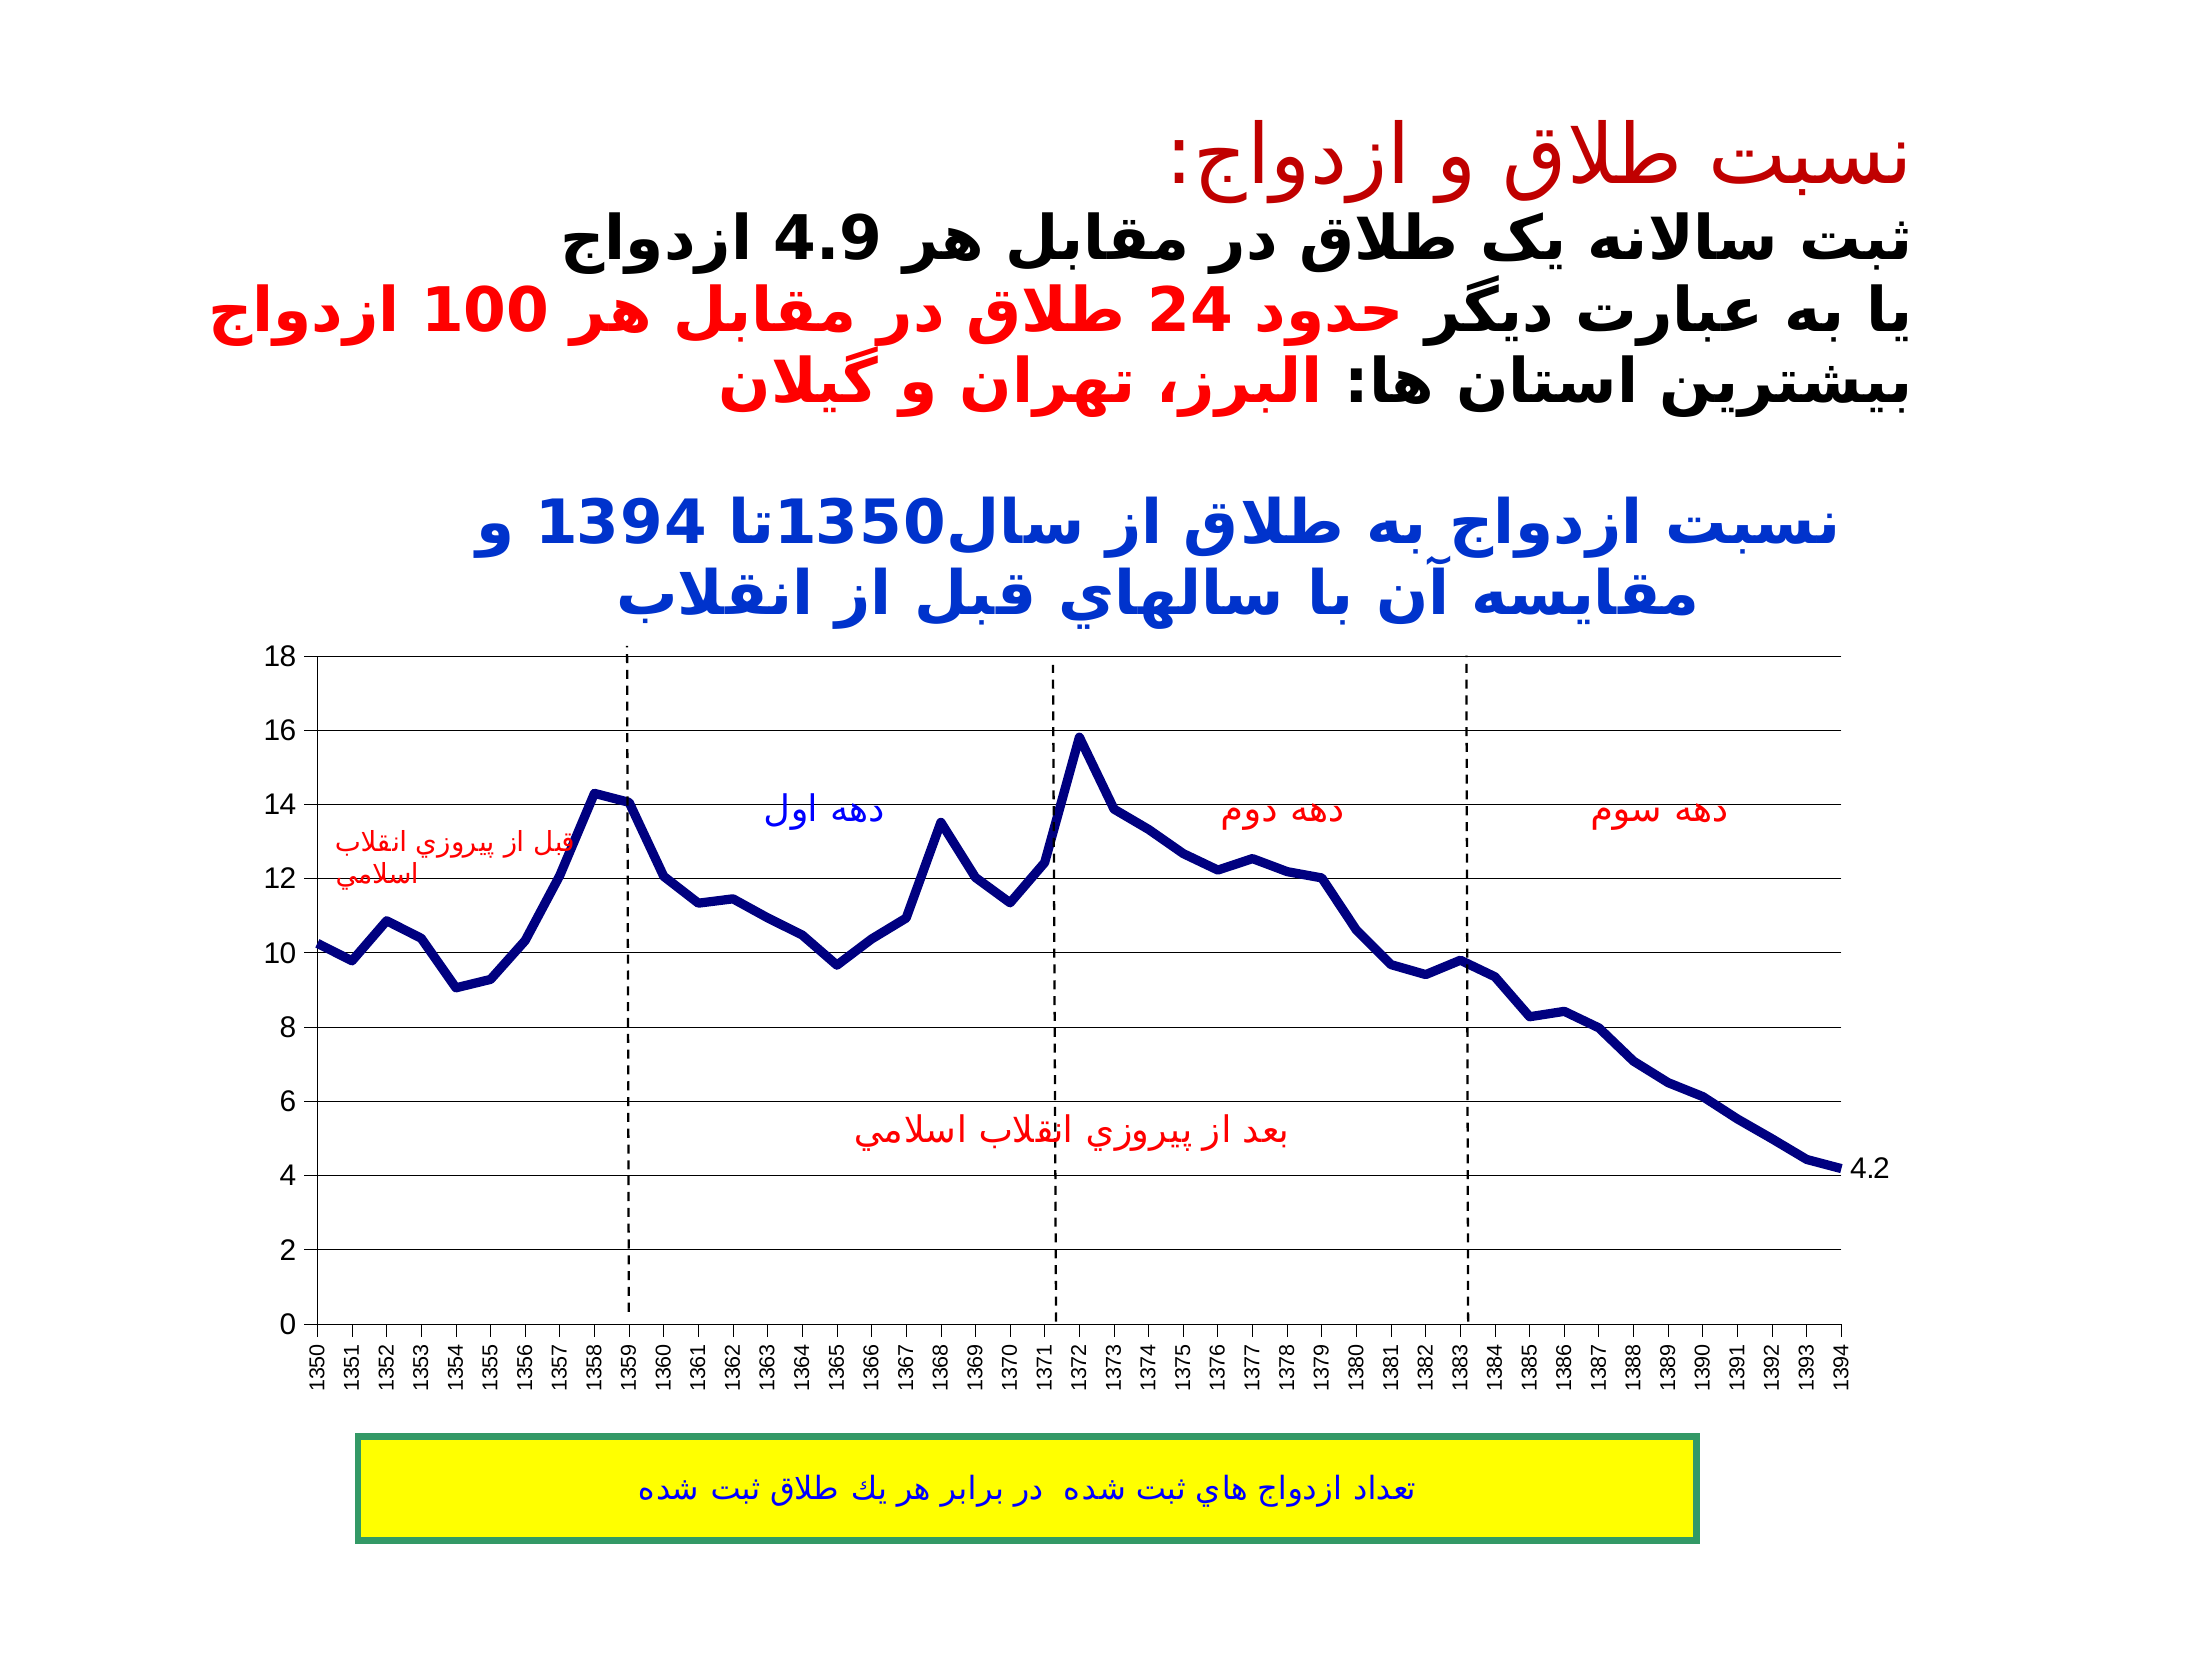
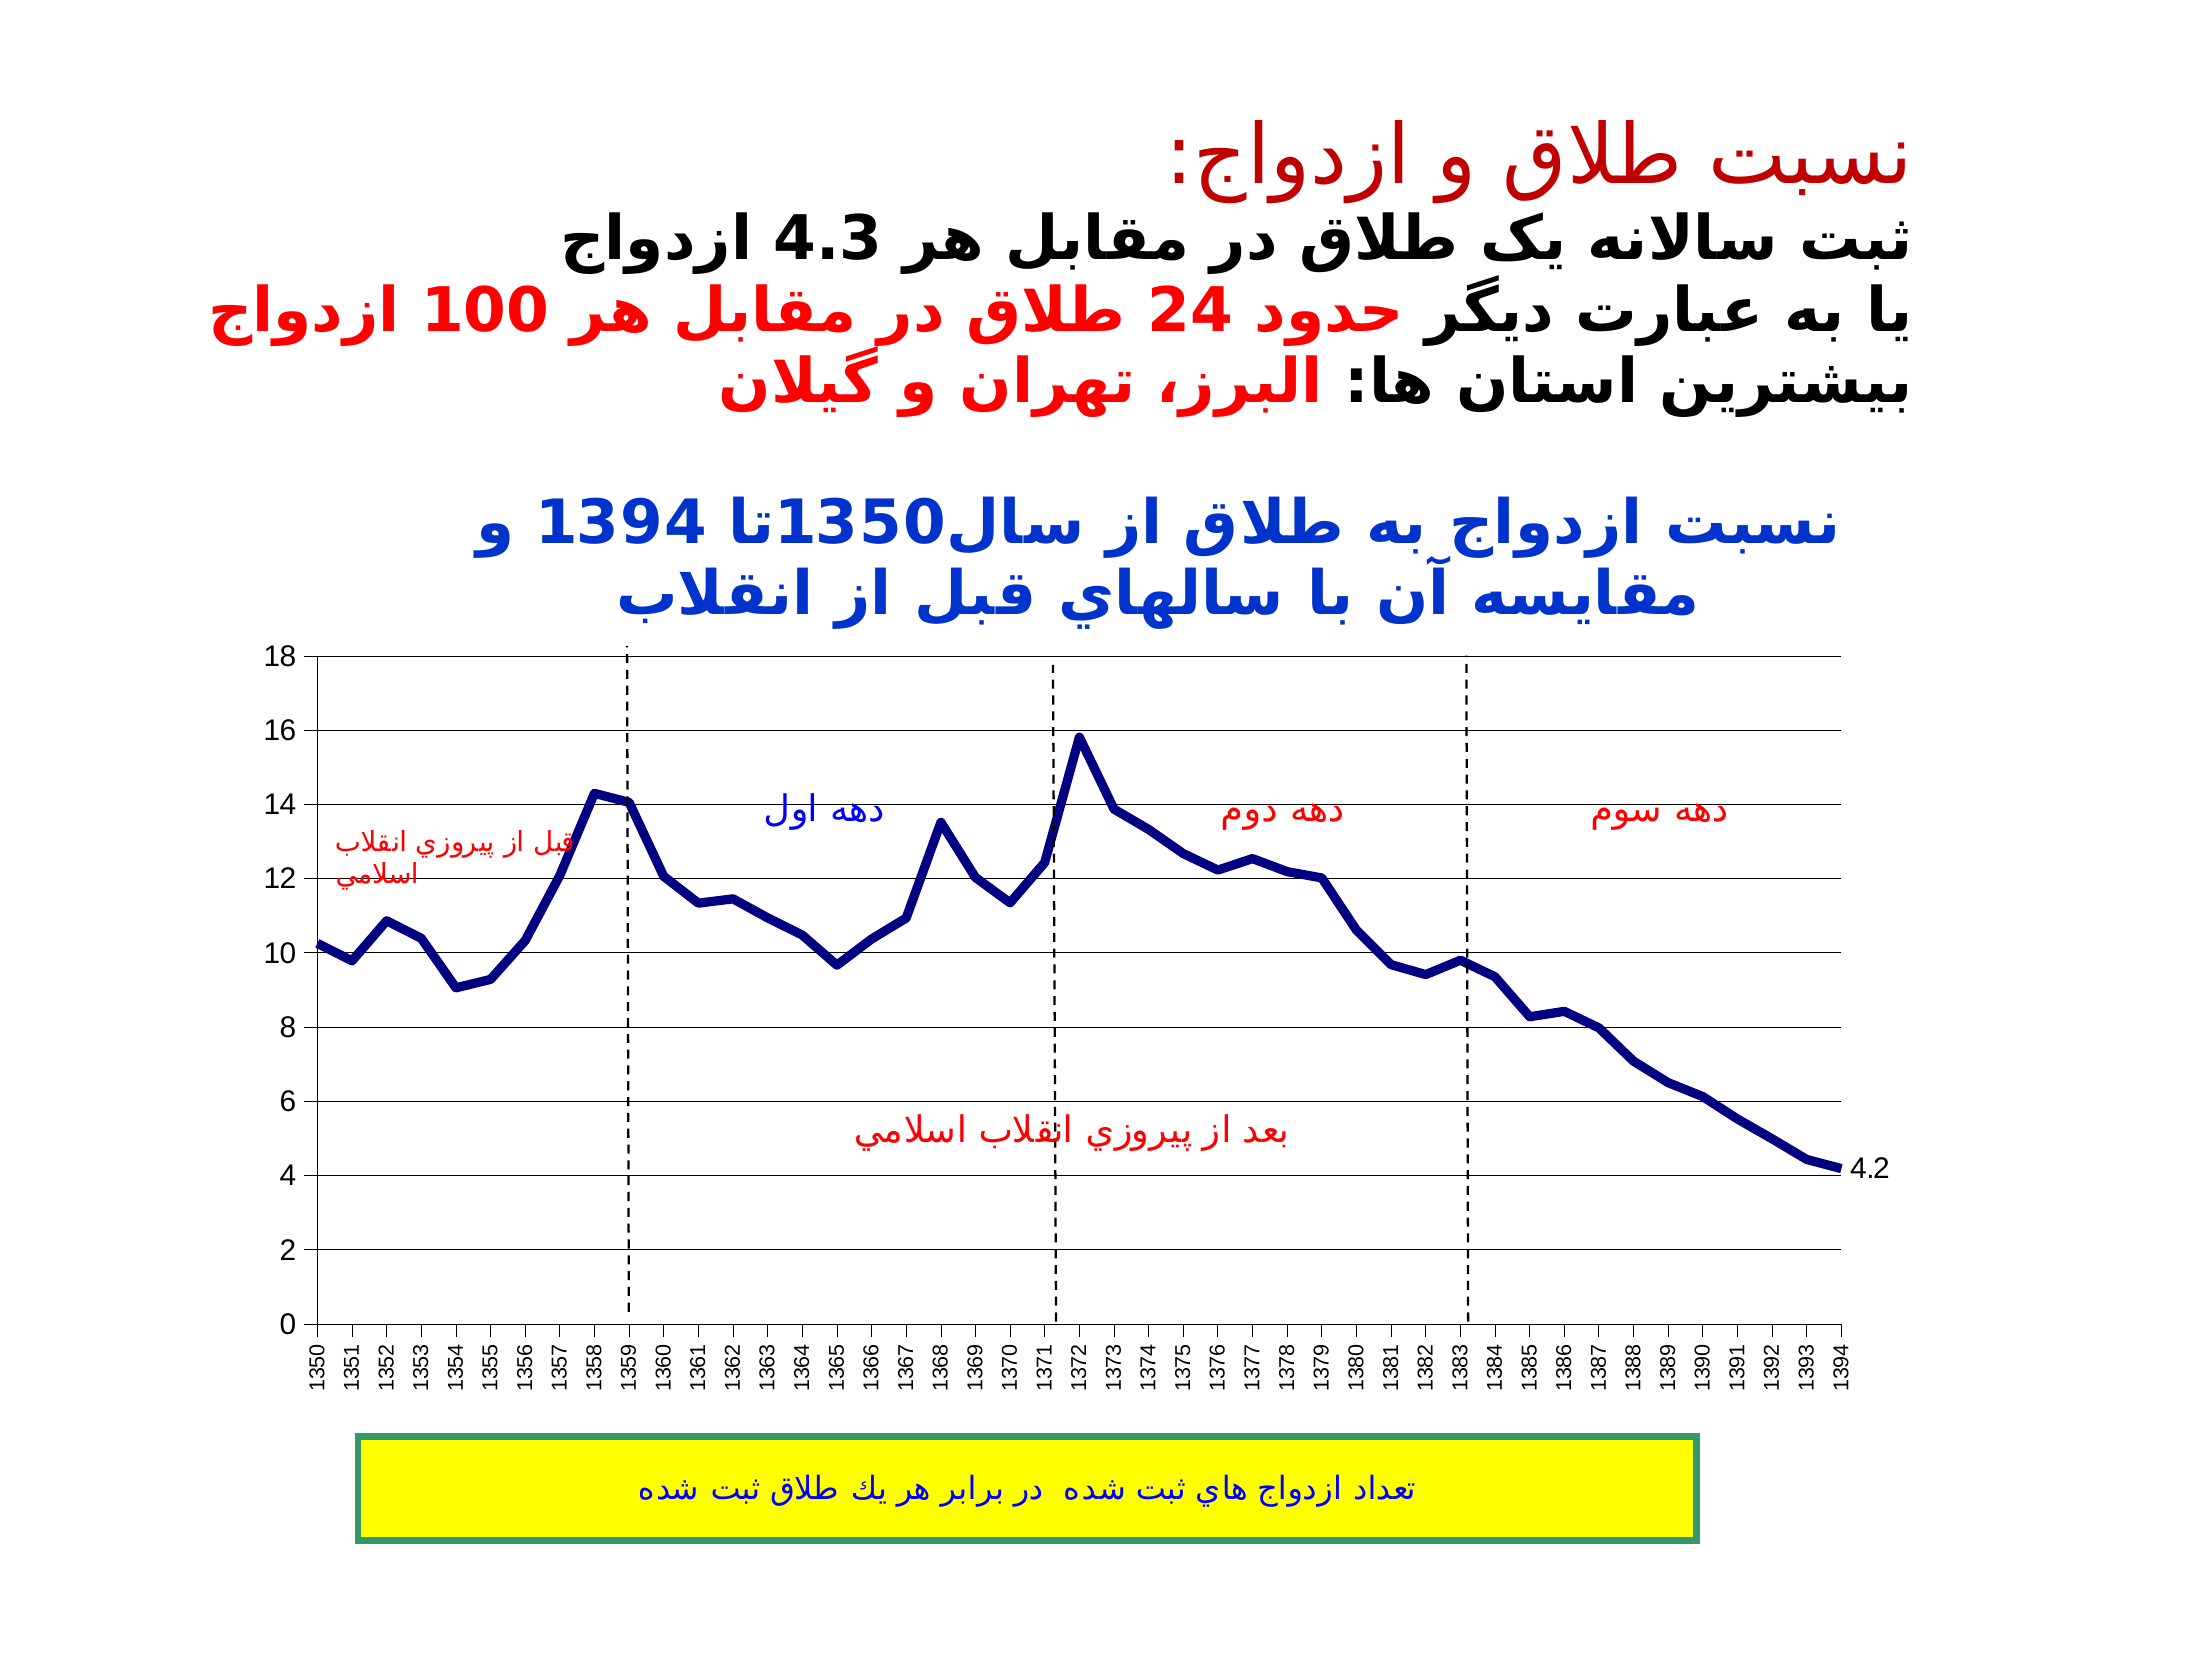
4.9: 4.9 -> 4.3 (828, 240)
